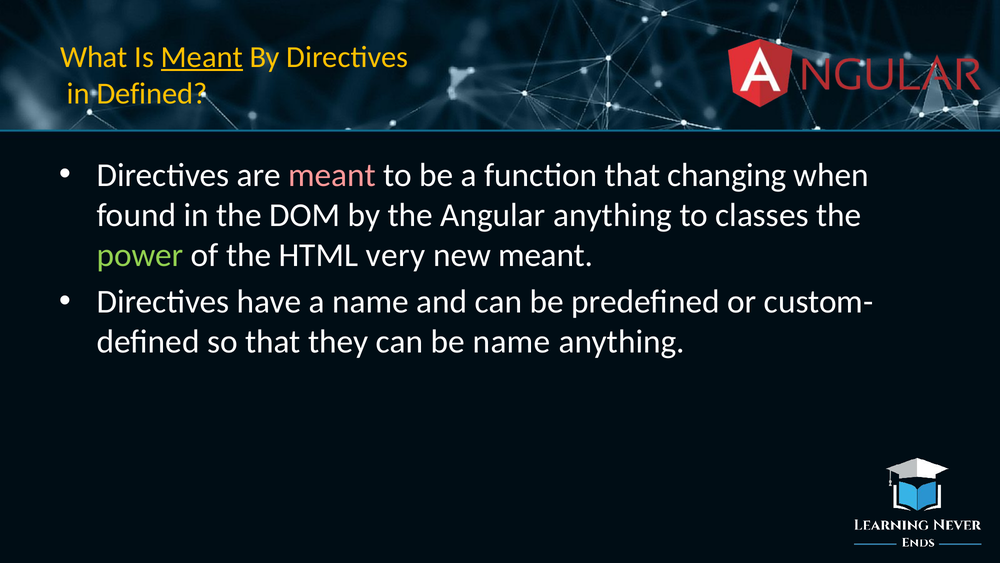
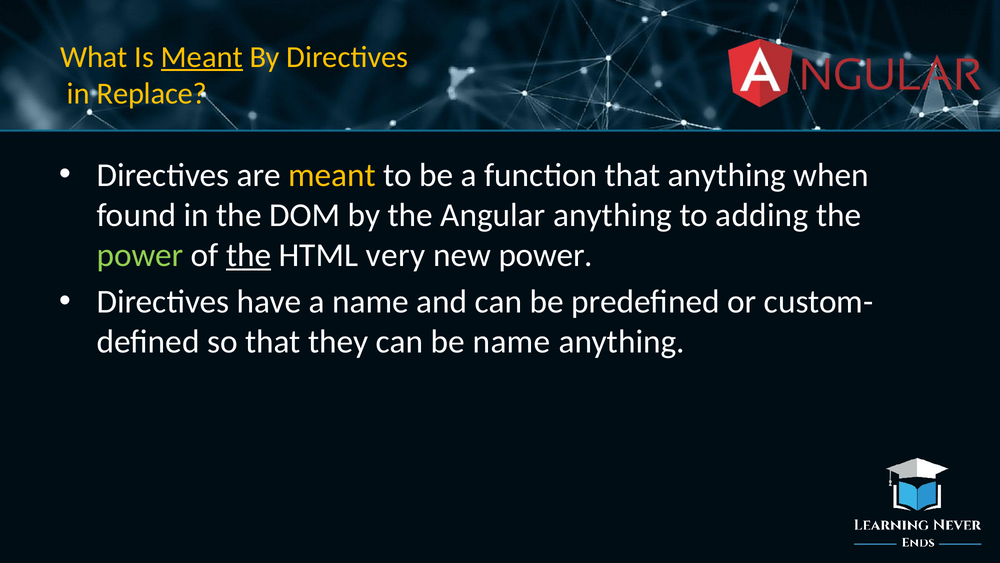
in Defined: Defined -> Replace (152, 94)
meant colour: pink -> yellow (332, 175)
that changing: changing -> anything (727, 175)
classes: classes -> adding (762, 215)
the underline: none -> present (249, 255)
new meant: meant -> power (546, 255)
